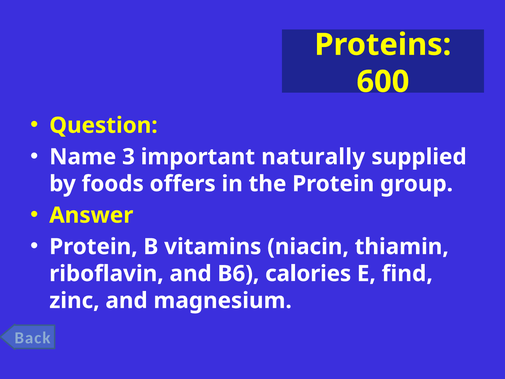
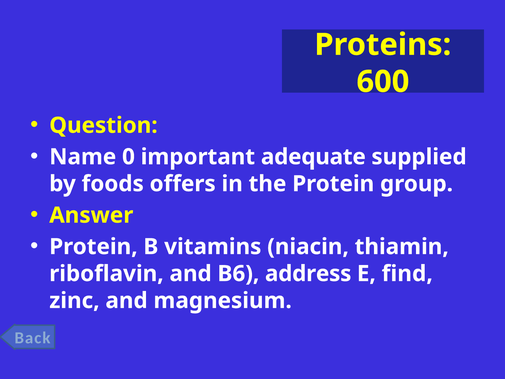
3: 3 -> 0 (128, 157)
naturally: naturally -> adequate (313, 157)
calories: calories -> address (308, 274)
